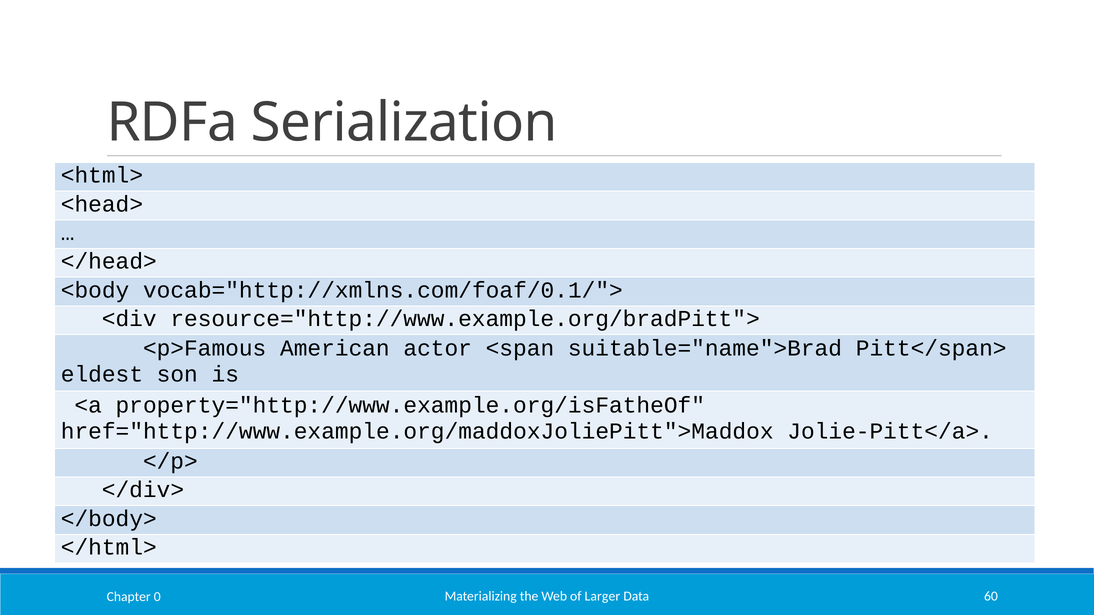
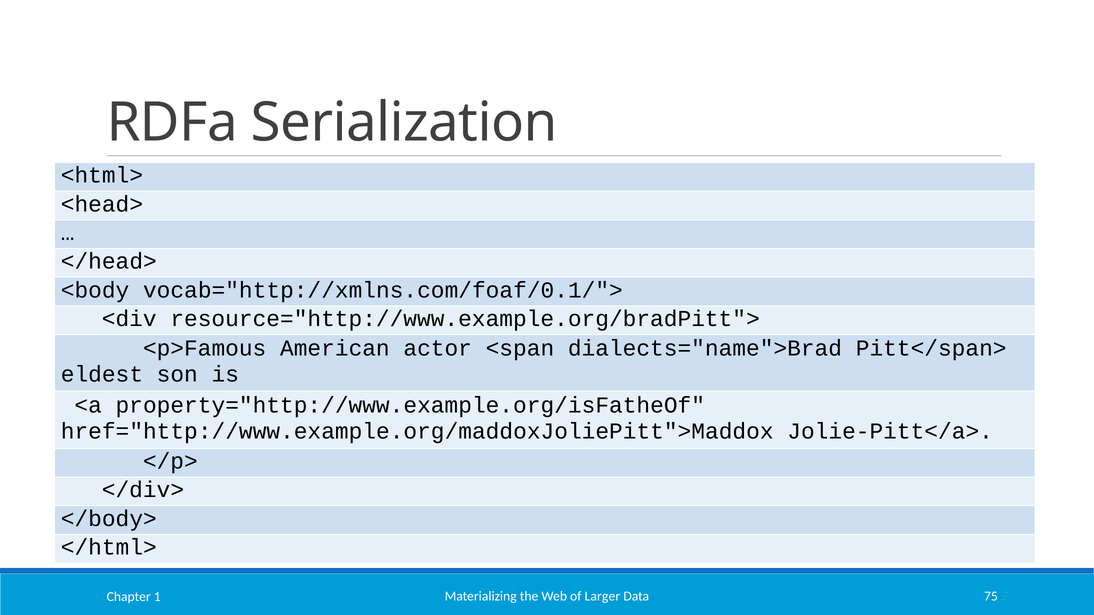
suitable="name">Brad: suitable="name">Brad -> dialects="name">Brad (705, 349)
60: 60 -> 75 (991, 597)
0: 0 -> 1 (157, 597)
